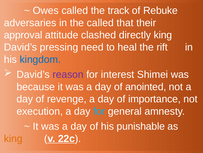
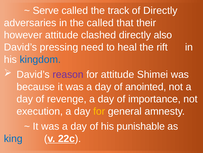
Owes: Owes -> Serve (46, 11)
of Rebuke: Rebuke -> Directly (160, 11)
approval: approval -> however (23, 35)
directly king: king -> also (163, 35)
for interest: interest -> attitude (118, 74)
for colour: light blue -> yellow (99, 111)
king colour: orange -> blue (13, 138)
